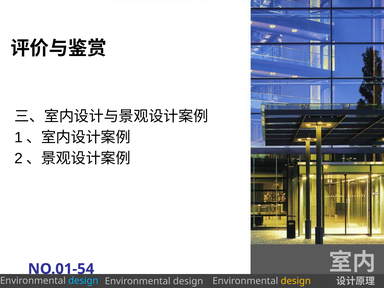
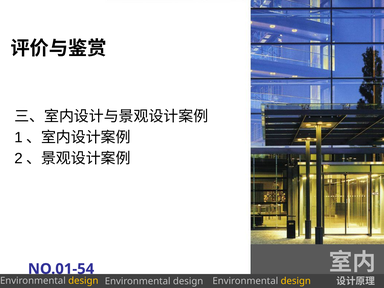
design colour: light blue -> yellow (83, 281)
